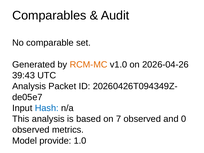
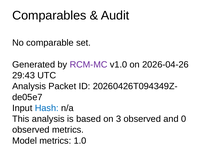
RCM-MC colour: orange -> purple (89, 65)
39:43: 39:43 -> 29:43 (24, 75)
7: 7 -> 3 (119, 119)
Model provide: provide -> metrics (55, 141)
